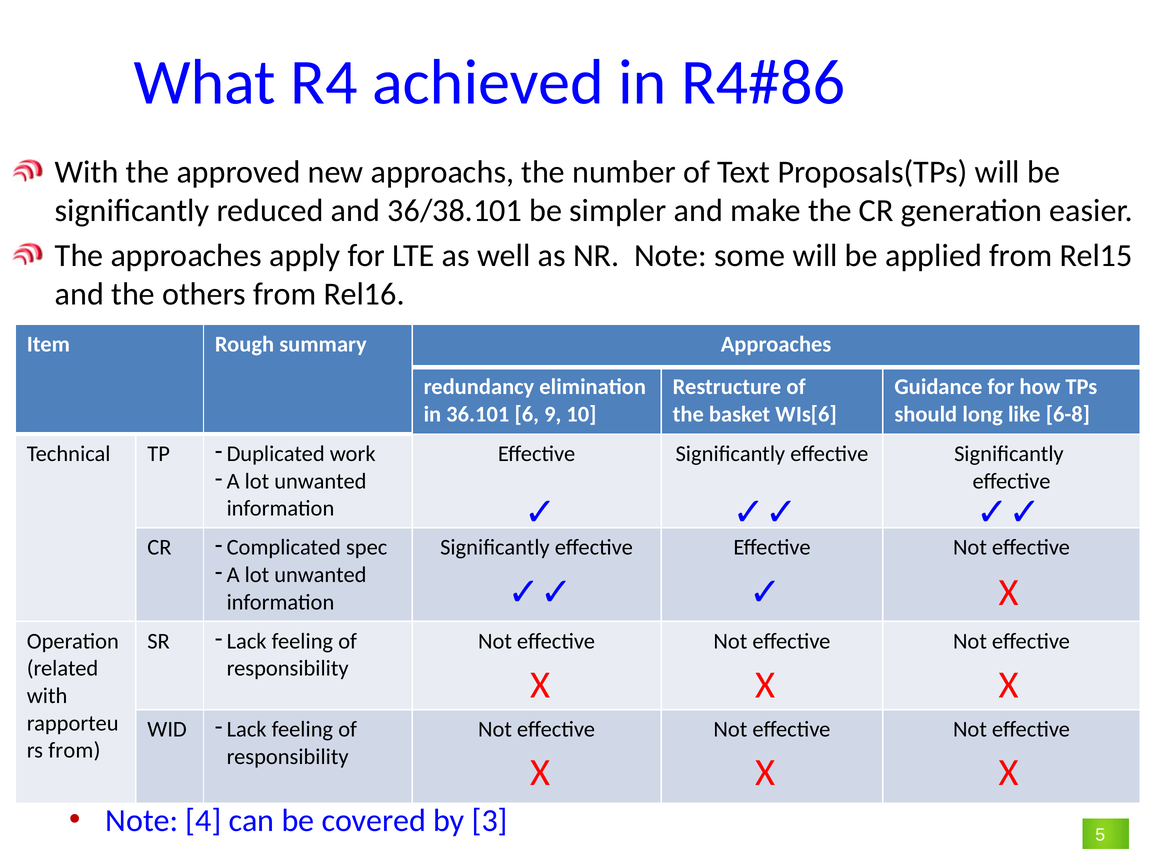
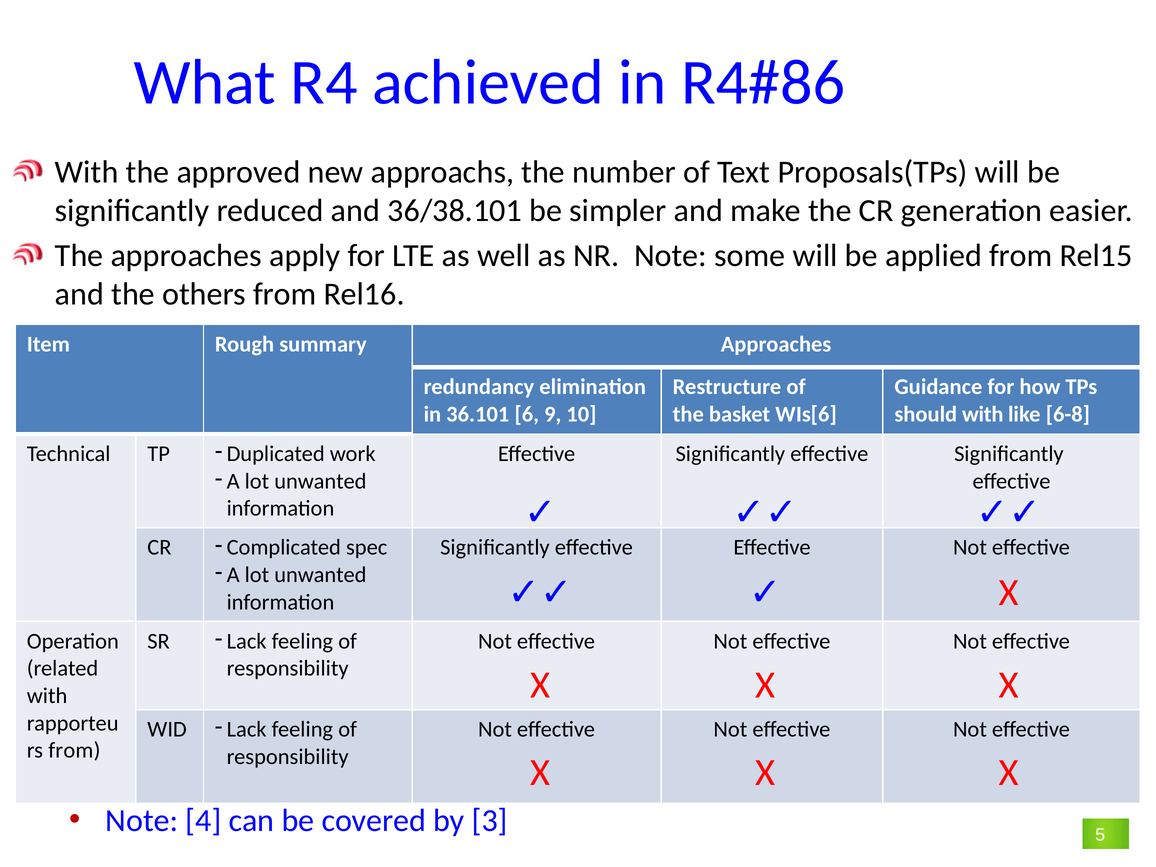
should long: long -> with (983, 414)
